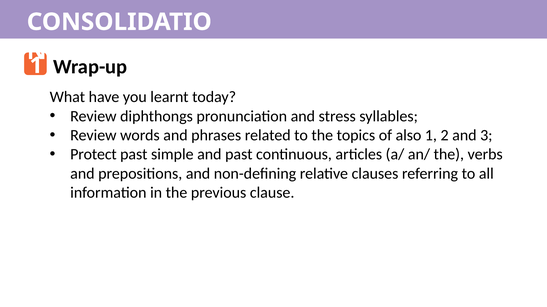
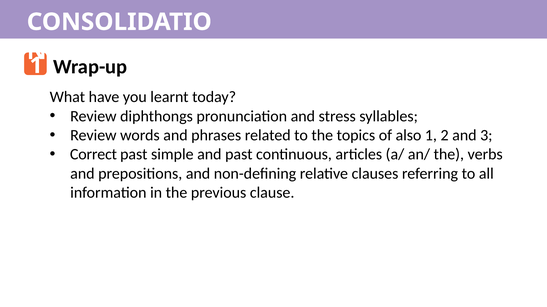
Protect: Protect -> Correct (93, 155)
